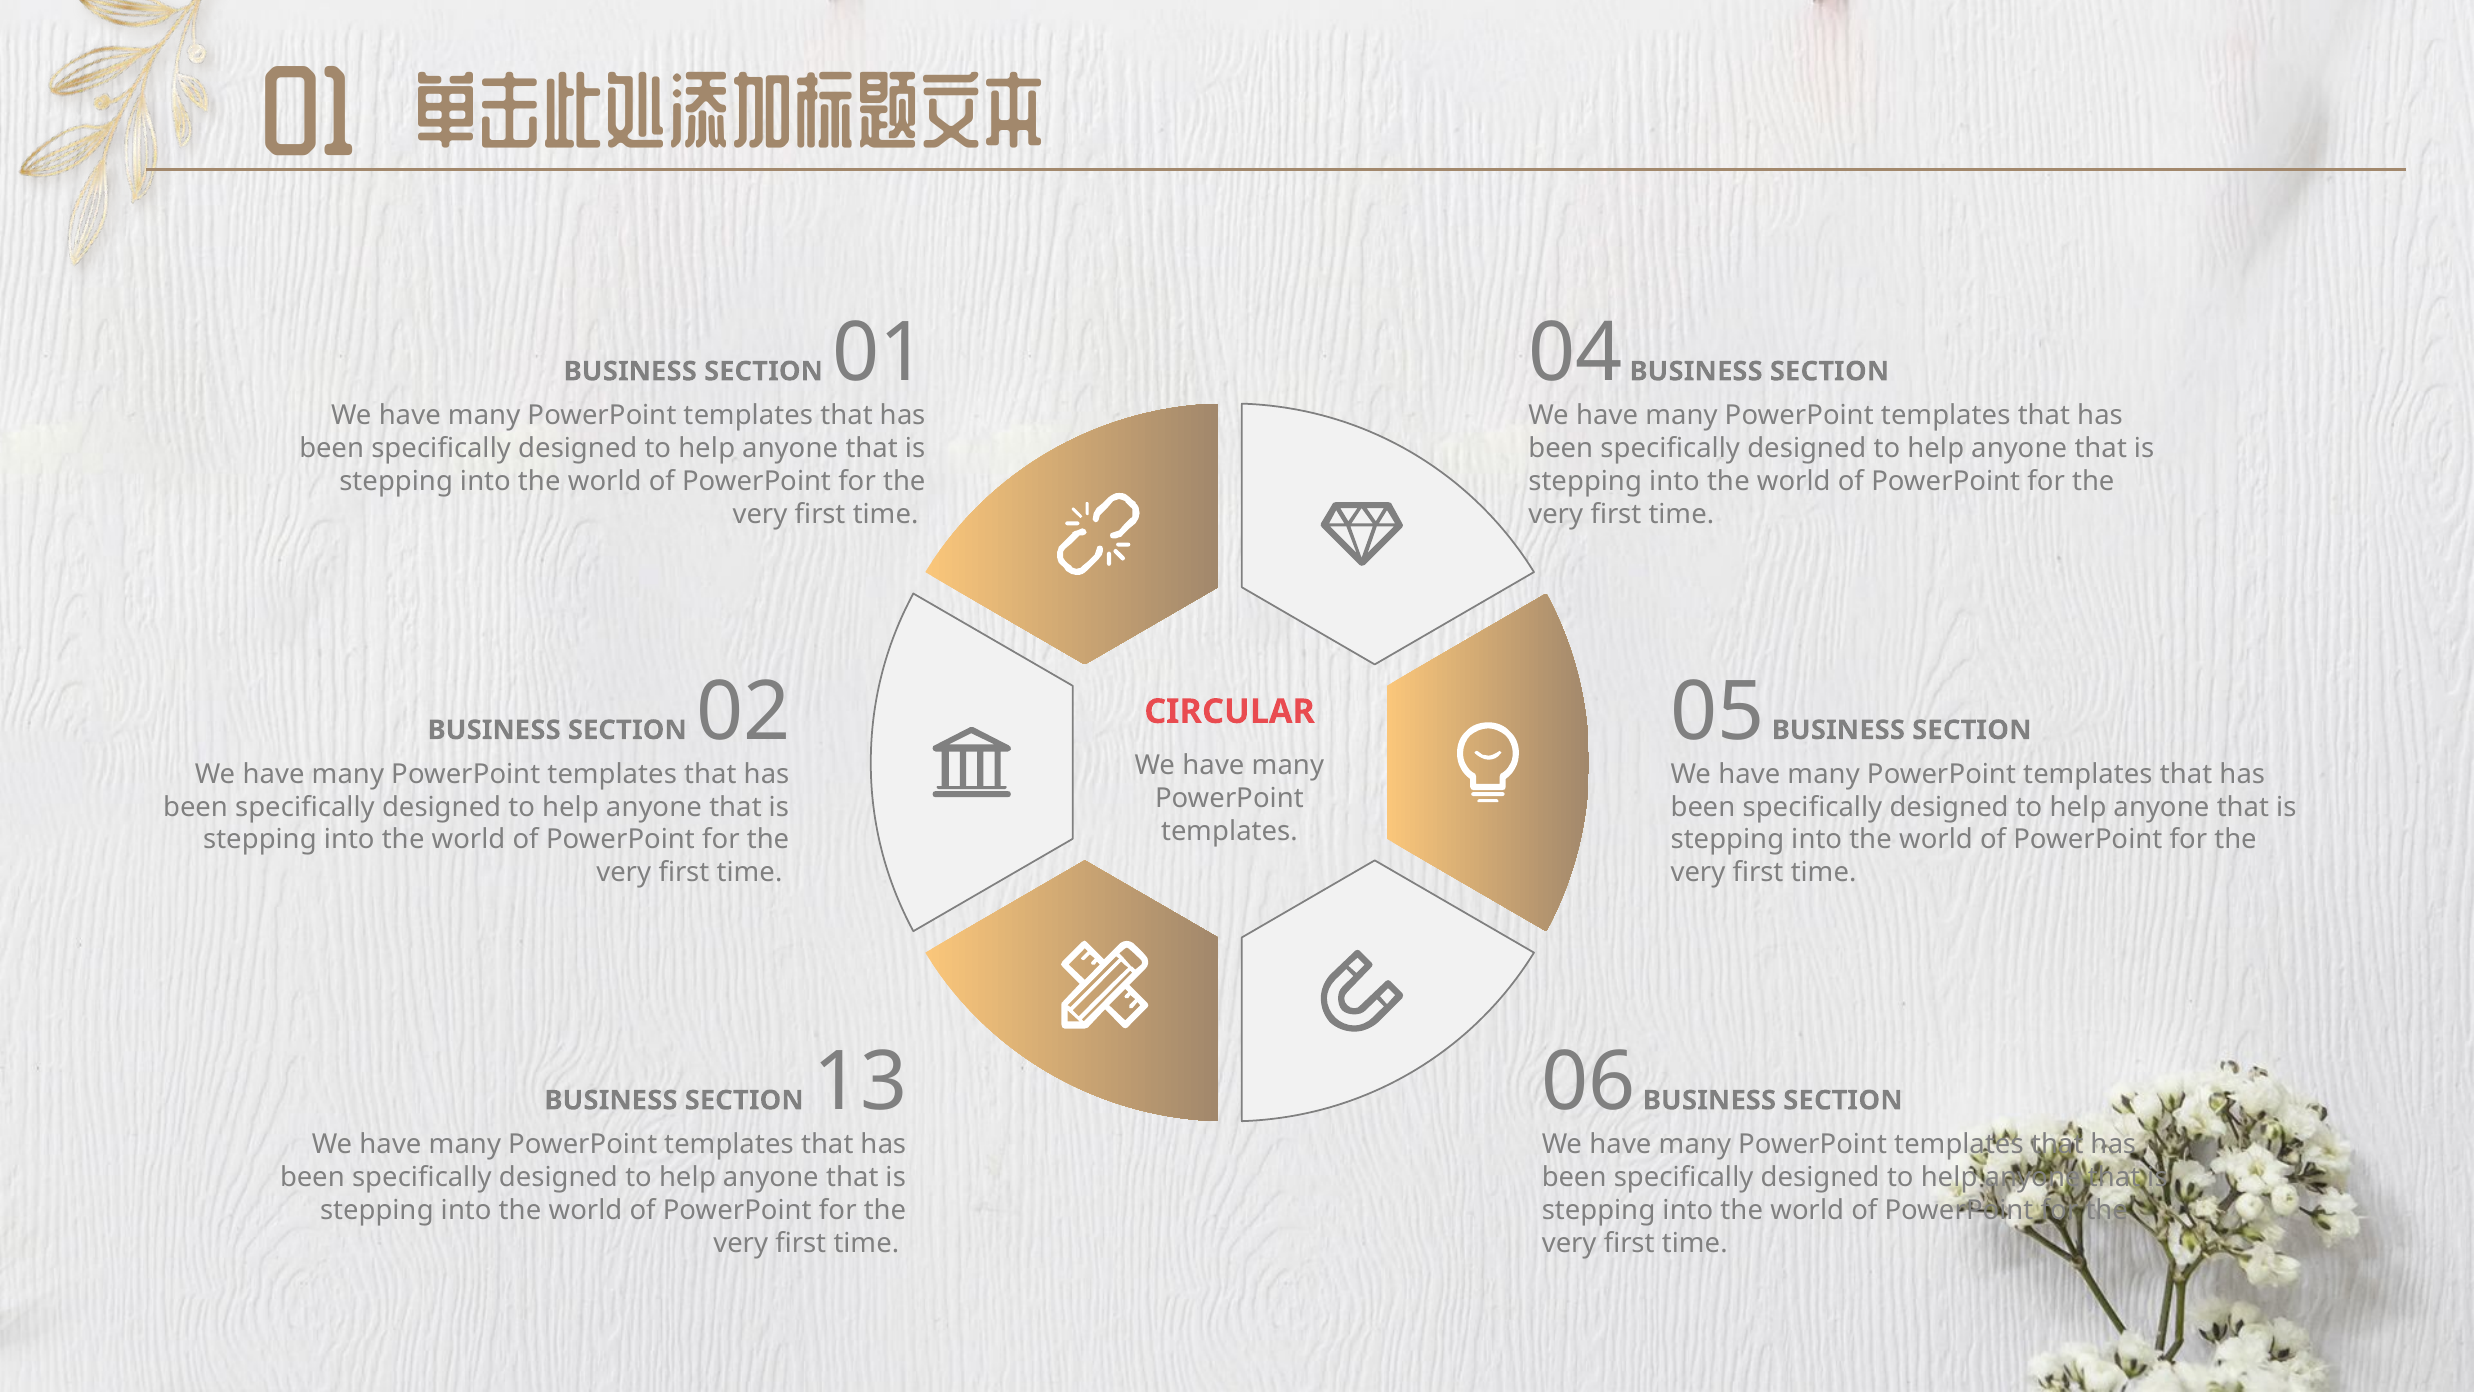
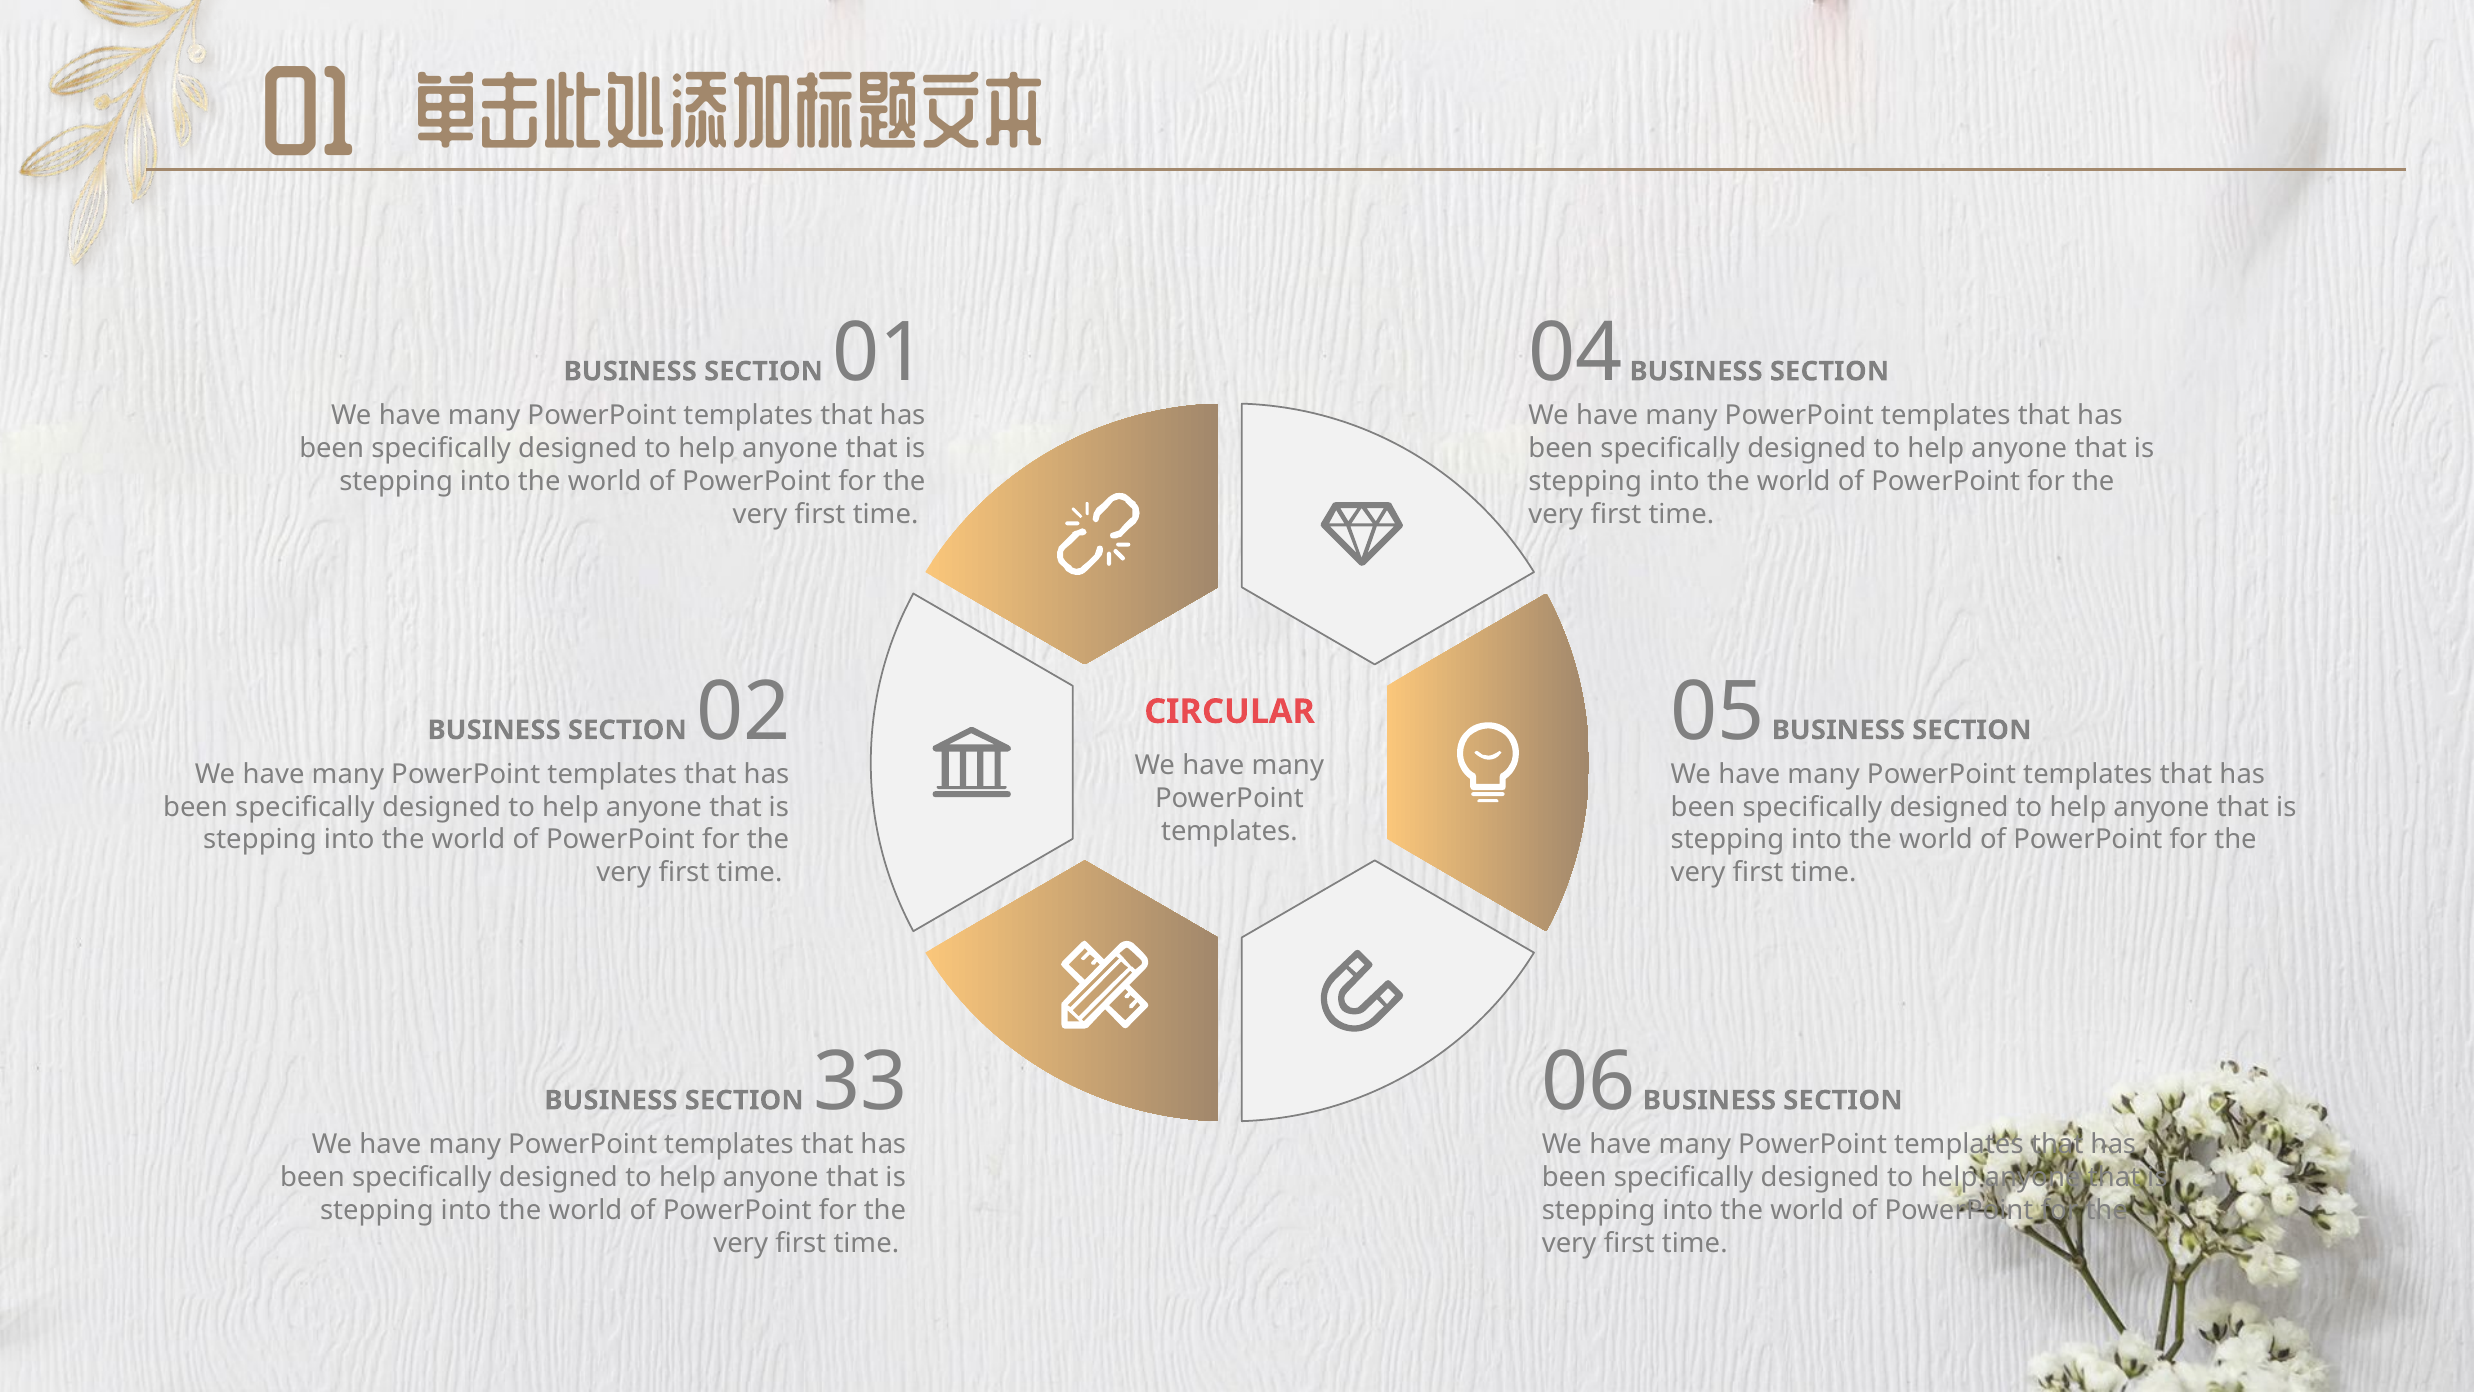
13: 13 -> 33 (860, 1082)
